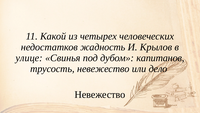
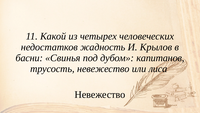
улице: улице -> басни (29, 58)
дело: дело -> лиса (158, 68)
